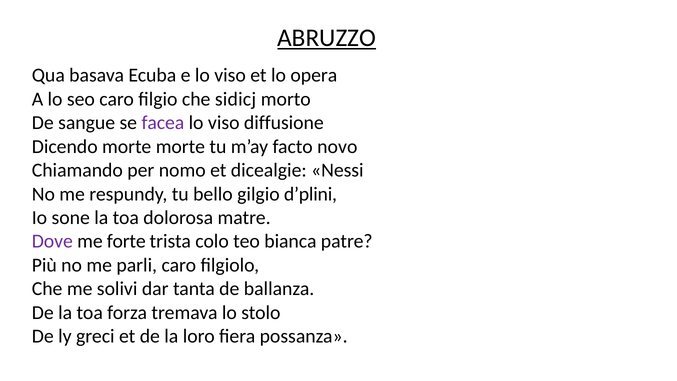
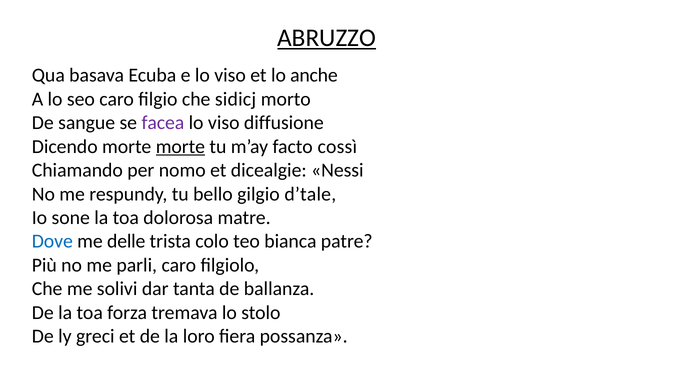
opera: opera -> anche (314, 75)
morte underline: none -> present (180, 147)
novo: novo -> cossì (337, 147)
d’plini: d’plini -> d’tale (310, 194)
Dove colour: purple -> blue (52, 241)
forte: forte -> delle (126, 241)
